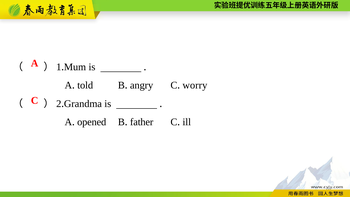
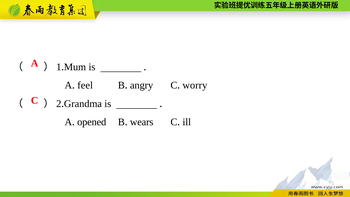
told: told -> feel (85, 85)
father: father -> wears (142, 122)
